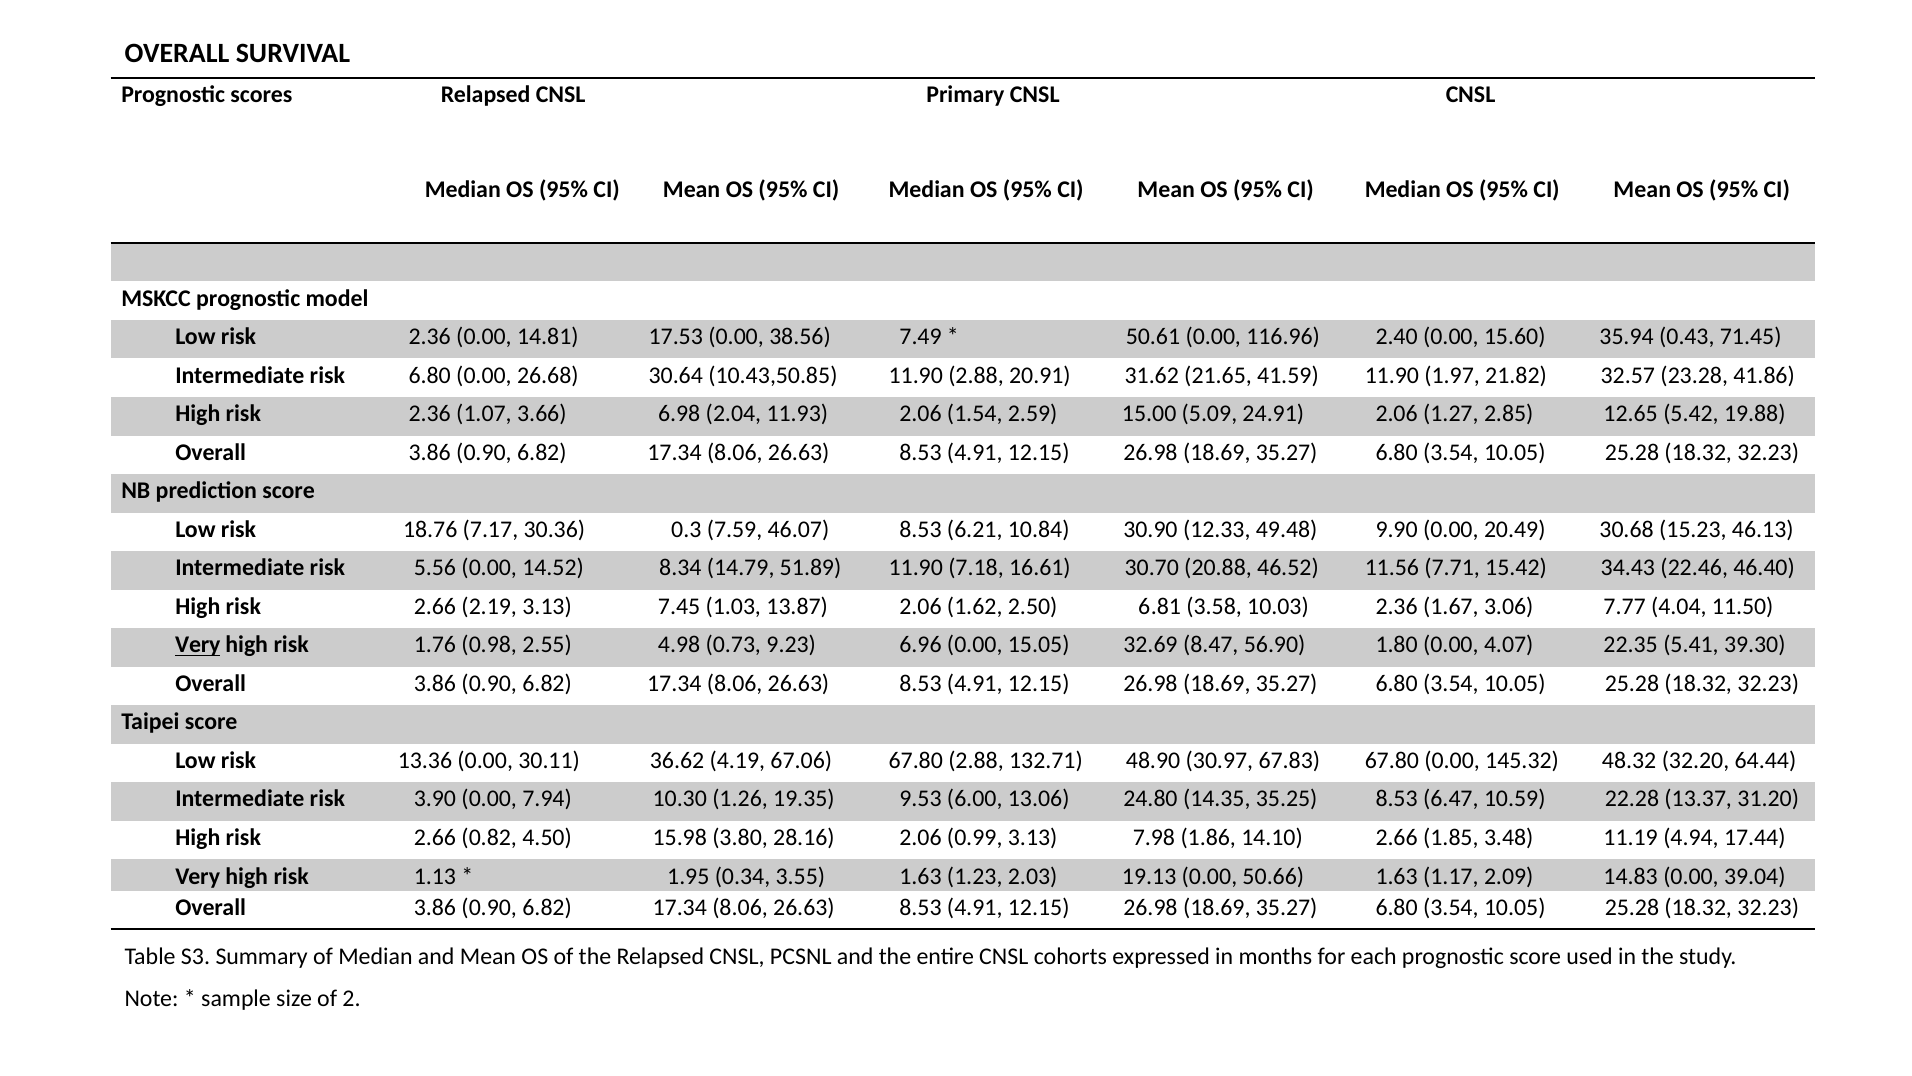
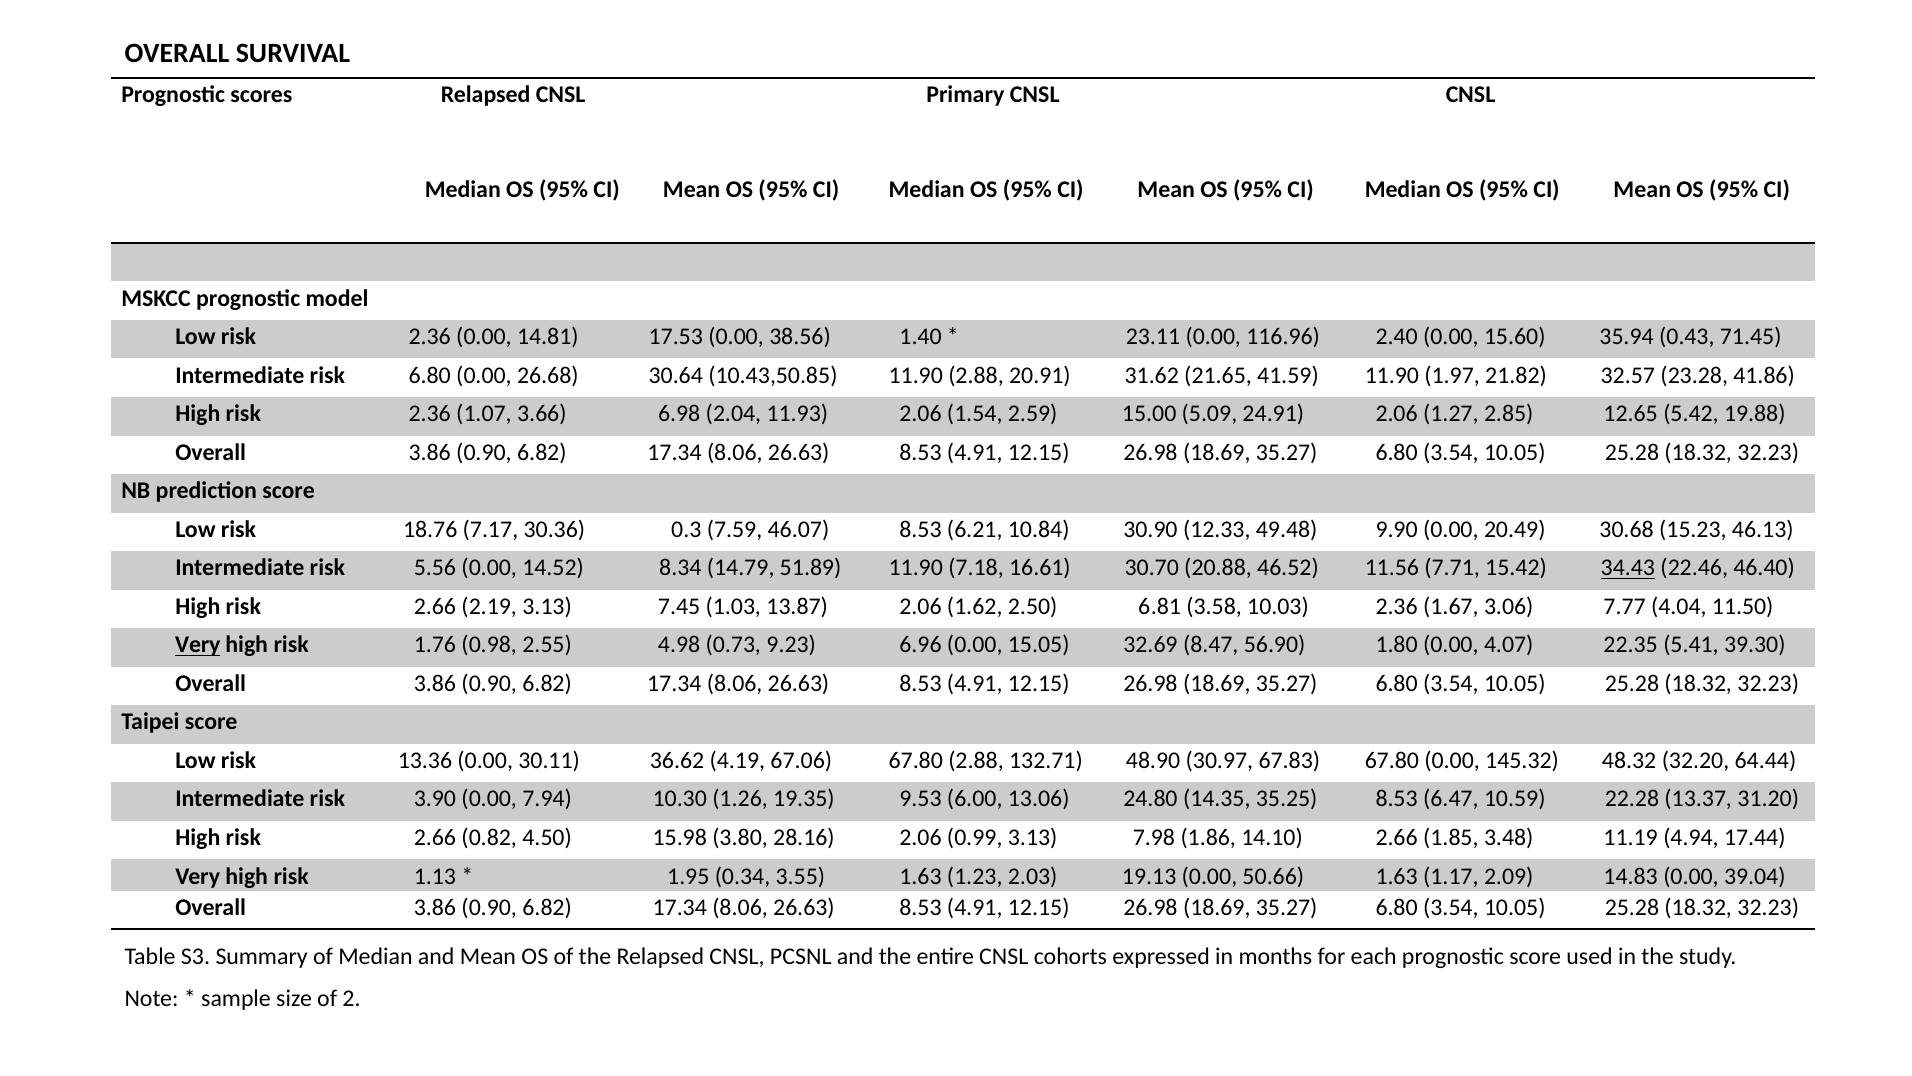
7.49: 7.49 -> 1.40 (921, 337)
50.61: 50.61 -> 23.11 (1153, 337)
34.43 underline: none -> present (1628, 568)
